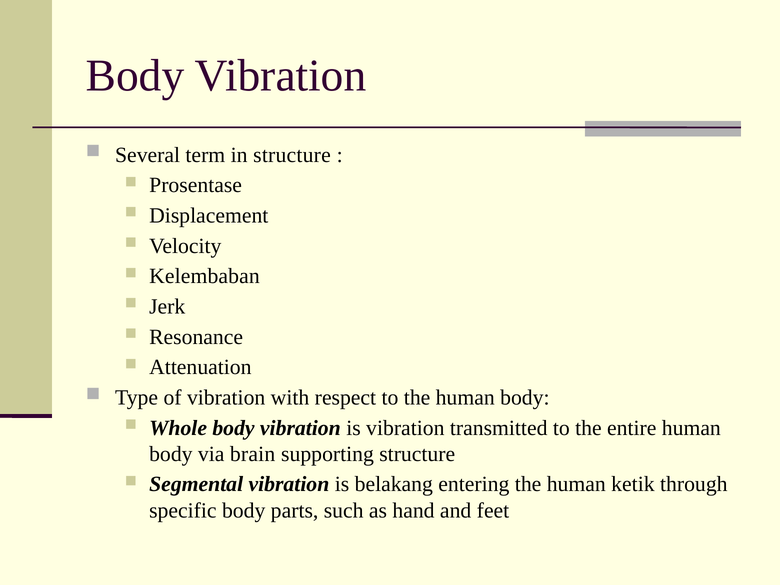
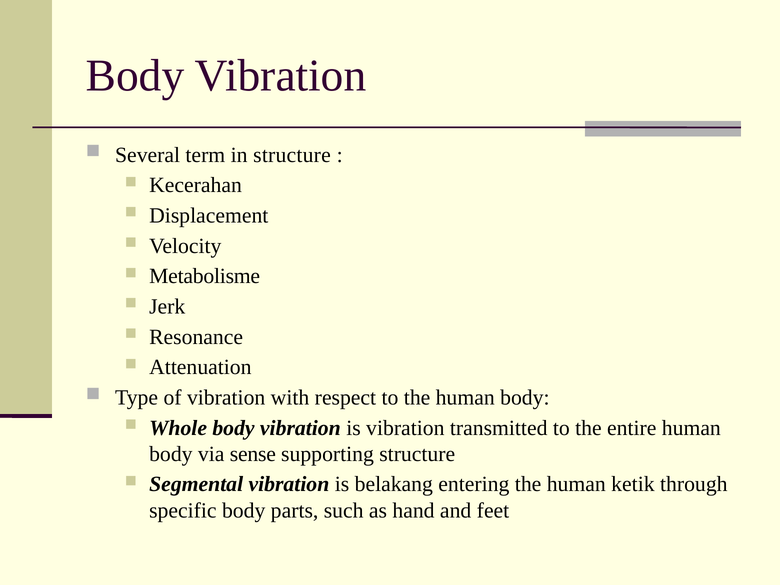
Prosentase: Prosentase -> Kecerahan (196, 185)
Kelembaban: Kelembaban -> Metabolisme (205, 276)
brain: brain -> sense (253, 454)
